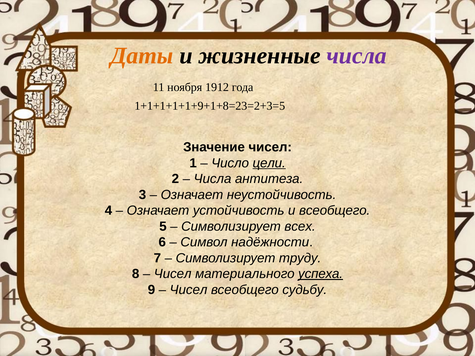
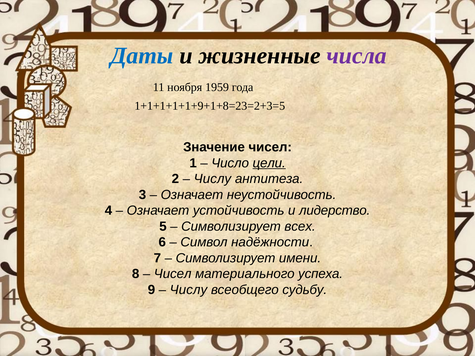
Даты colour: orange -> blue (142, 56)
1912: 1912 -> 1959 (217, 87)
Числа: Числа -> Числу (212, 179)
и всеобщего: всеобщего -> лидерство (335, 211)
труду: труду -> имени (300, 258)
успеха underline: present -> none (321, 274)
Чисел: Чисел -> Числу (189, 290)
